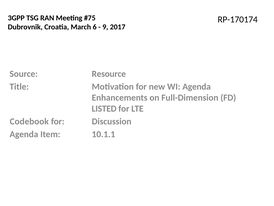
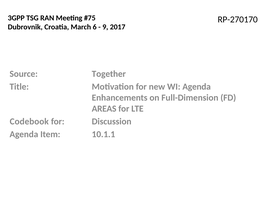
RP-170174: RP-170174 -> RP-270170 (238, 19)
Resource: Resource -> Together (109, 74)
LISTED: LISTED -> AREAS (104, 108)
